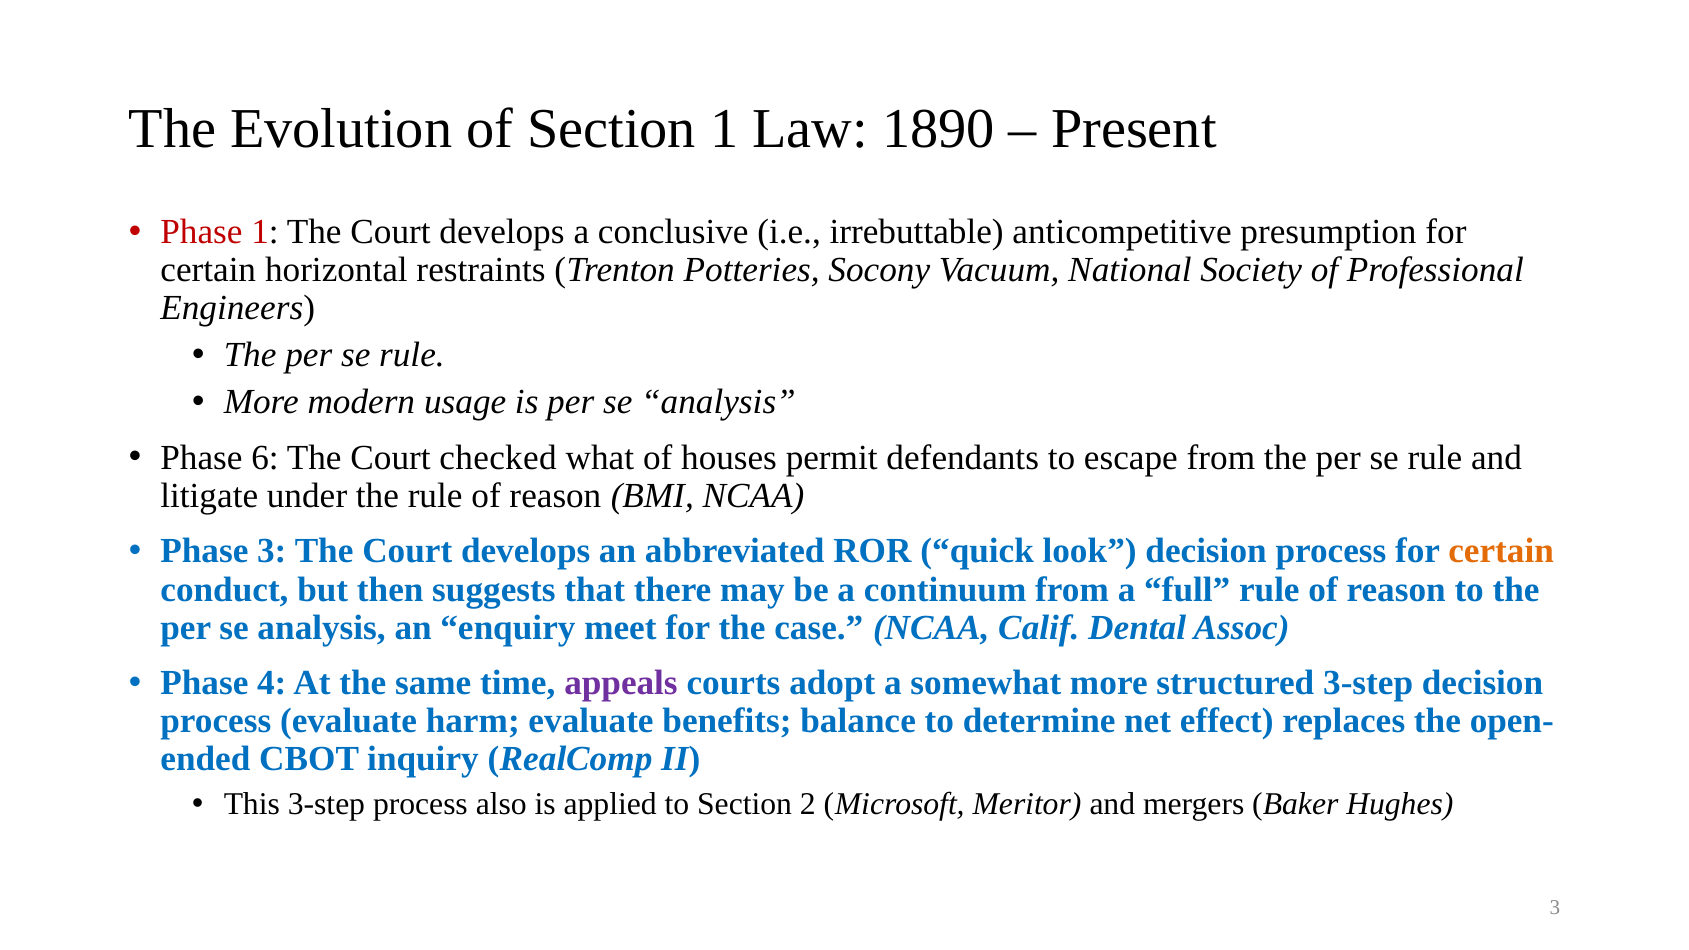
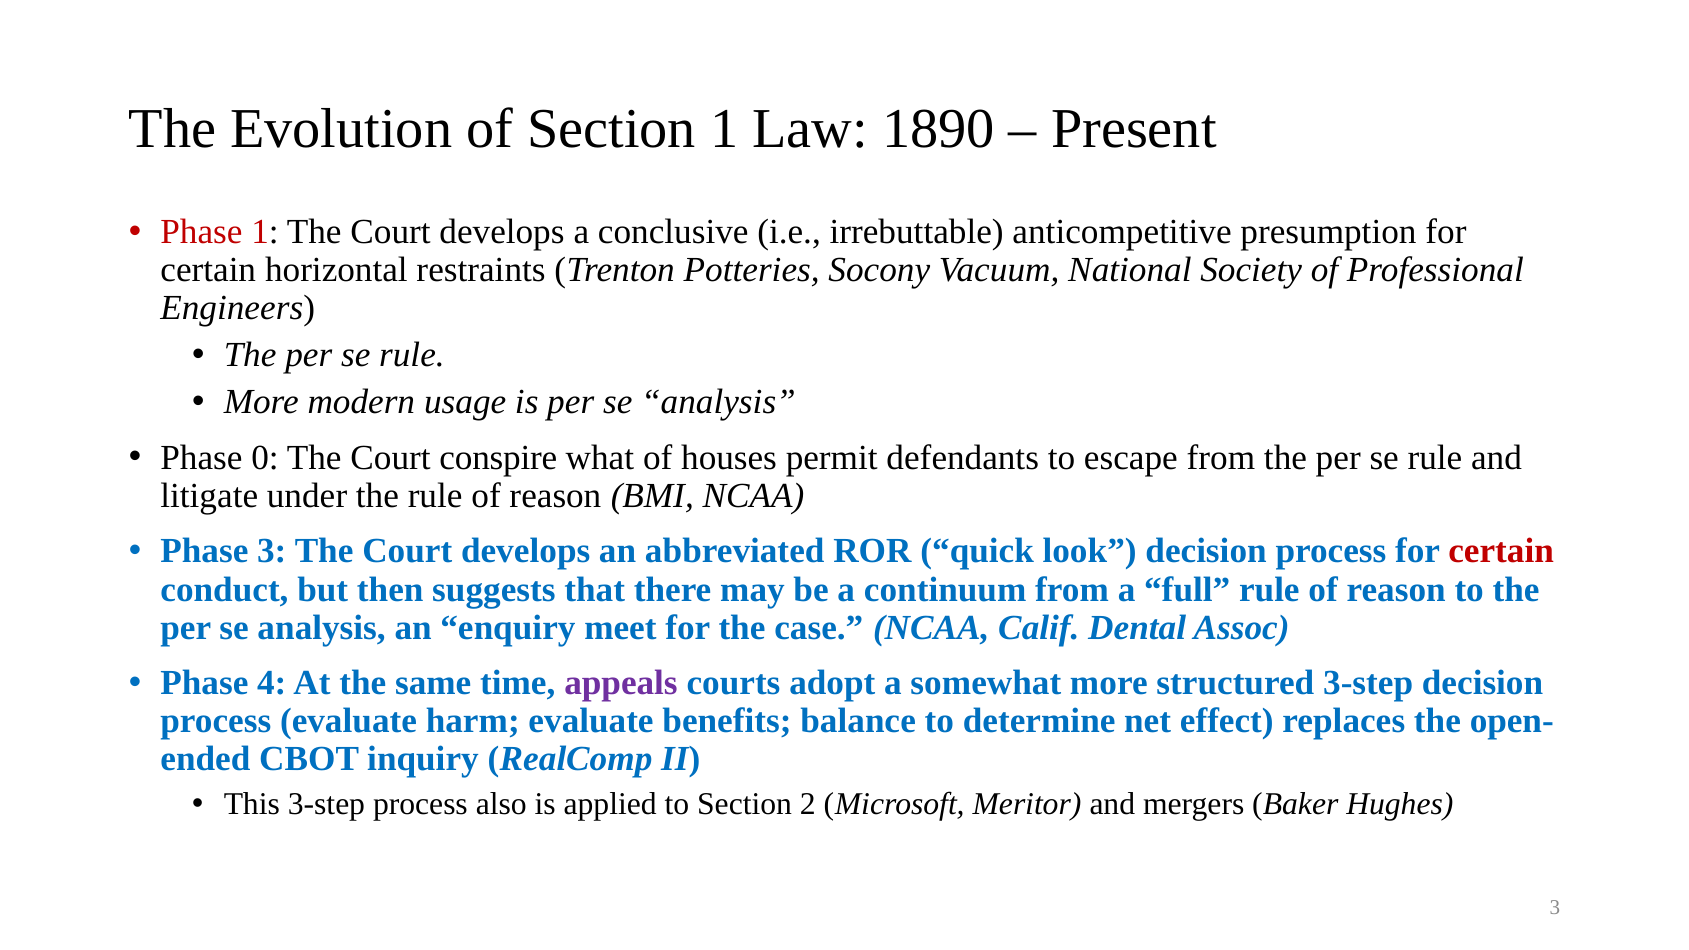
6: 6 -> 0 (265, 458)
checked: checked -> conspire (498, 458)
certain colour: orange -> red (1501, 551)
